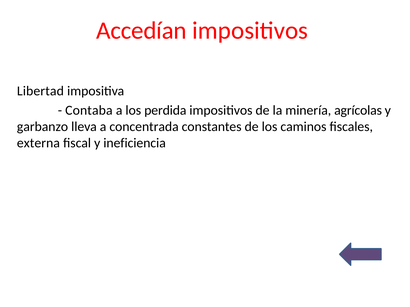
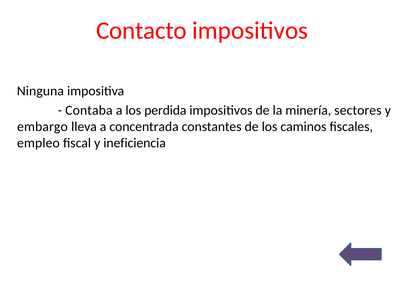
Accedían: Accedían -> Contacto (141, 31)
Libertad: Libertad -> Ninguna (40, 91)
agrícolas: agrícolas -> sectores (358, 110)
garbanzo: garbanzo -> embargo (42, 127)
externa: externa -> empleo (38, 143)
